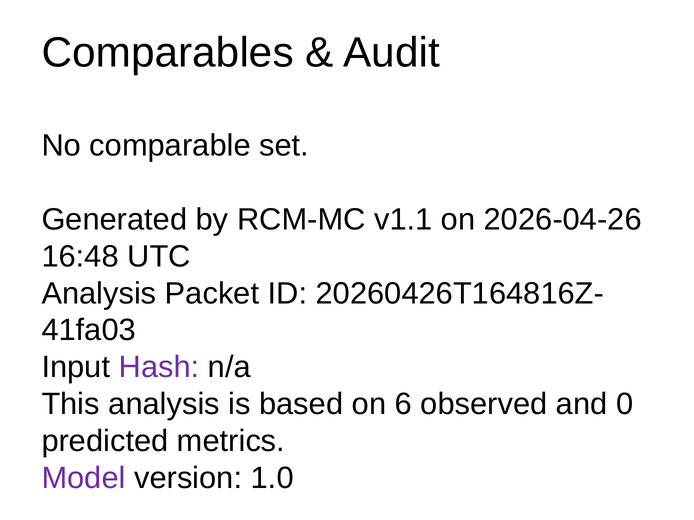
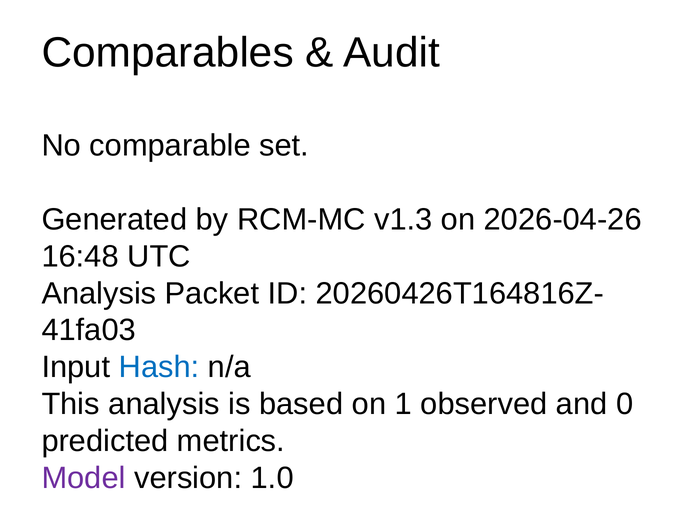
v1.1: v1.1 -> v1.3 (403, 220)
Hash colour: purple -> blue (159, 368)
6: 6 -> 1 (403, 405)
